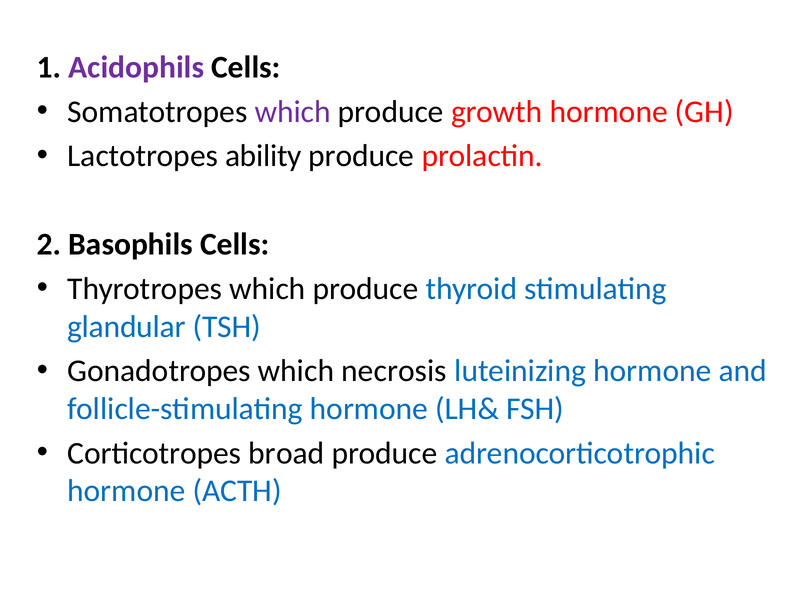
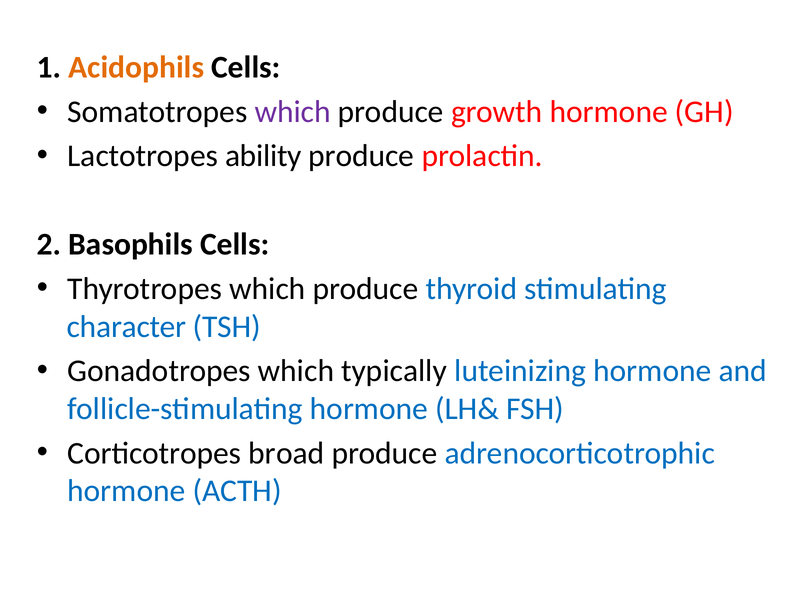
Acidophils colour: purple -> orange (136, 68)
glandular: glandular -> character (127, 327)
necrosis: necrosis -> typically (394, 371)
